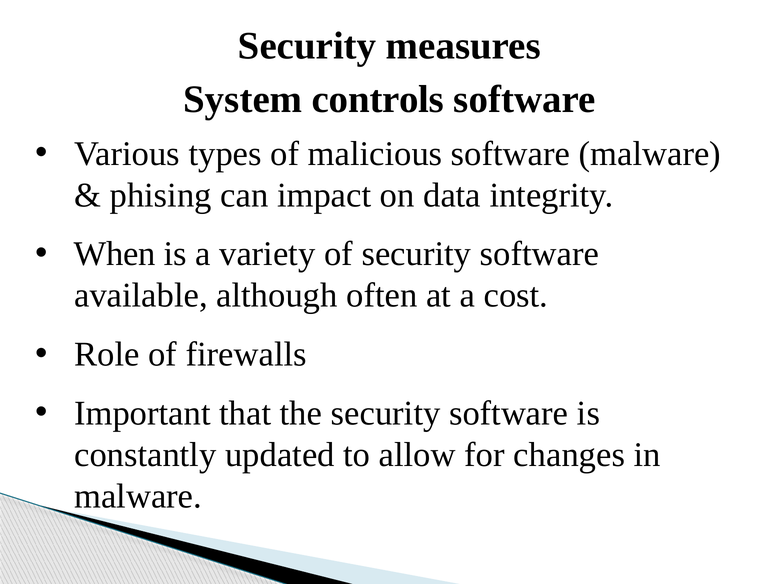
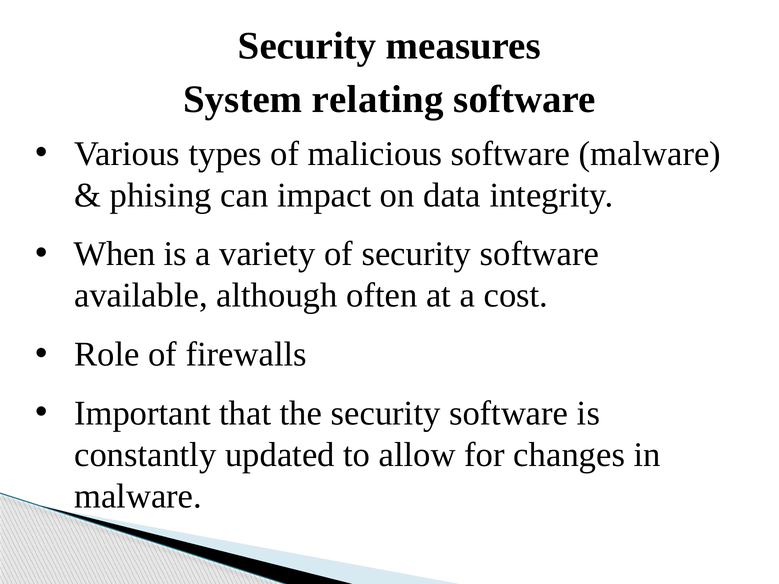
controls: controls -> relating (378, 99)
